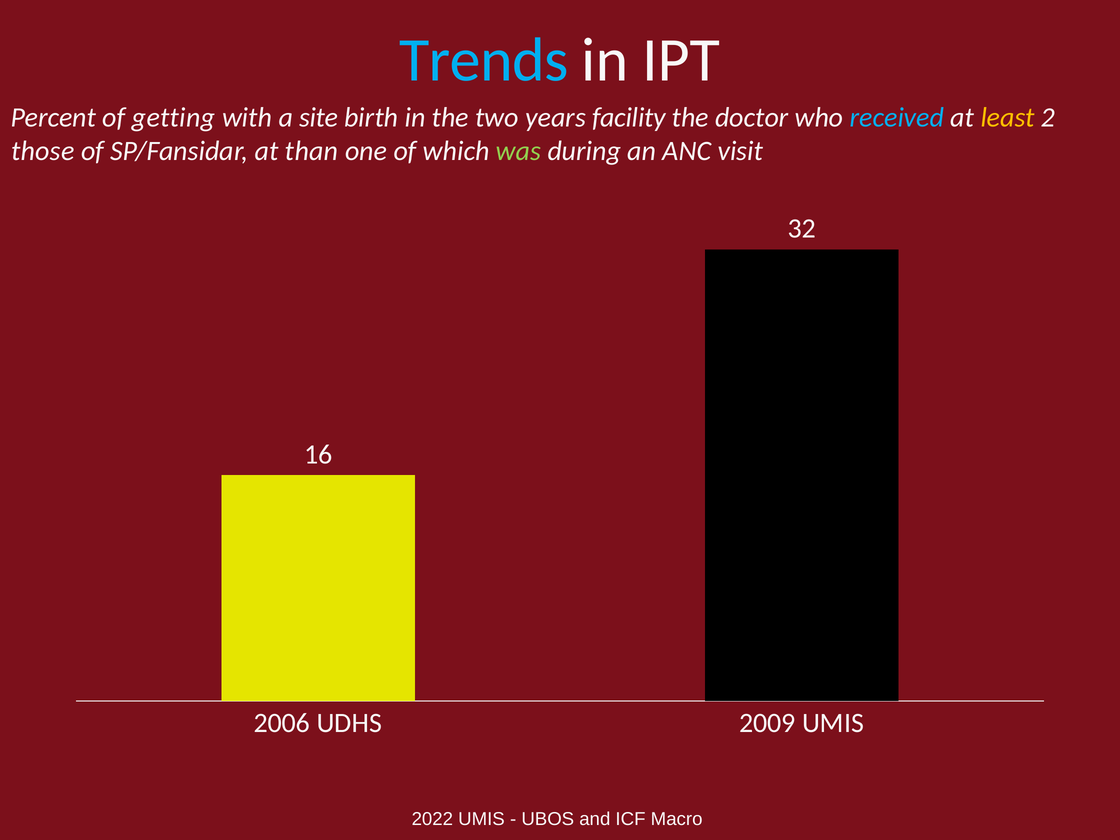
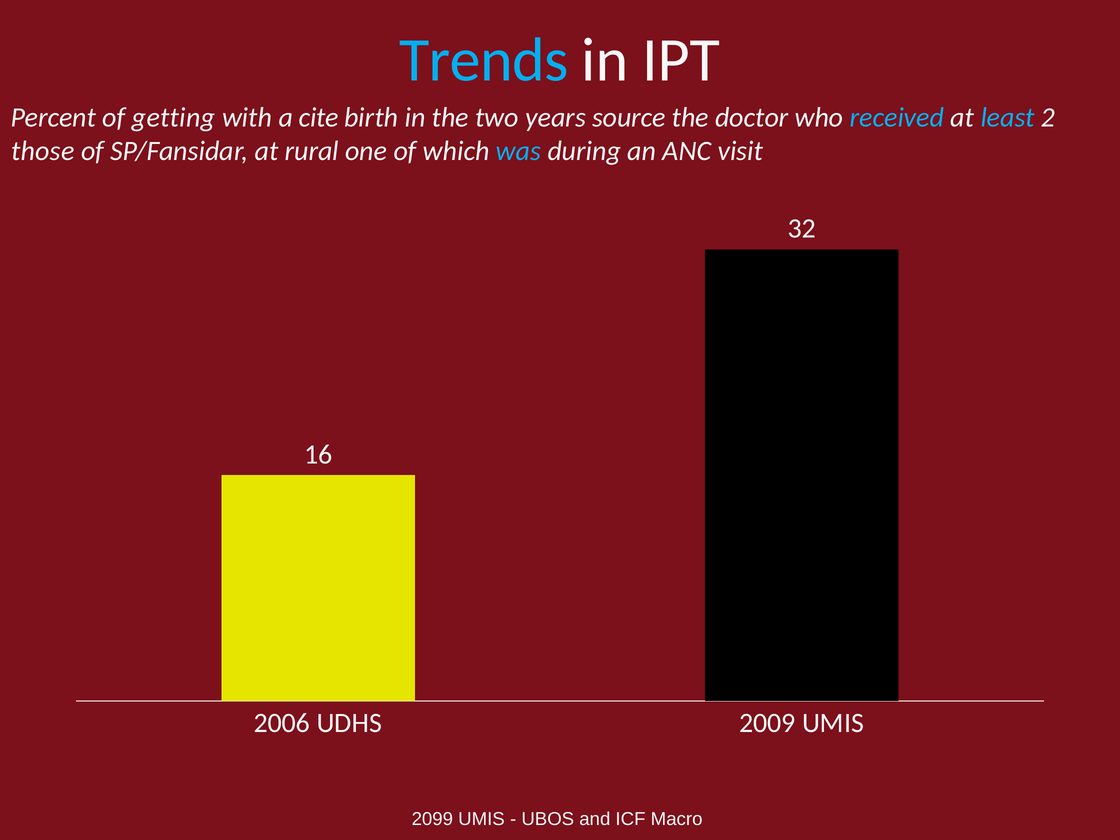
site: site -> cite (319, 118)
facility: facility -> source (629, 118)
least colour: yellow -> light blue (1008, 118)
than: than -> rural (312, 151)
was colour: light green -> light blue (519, 151)
2022: 2022 -> 2099 (432, 819)
